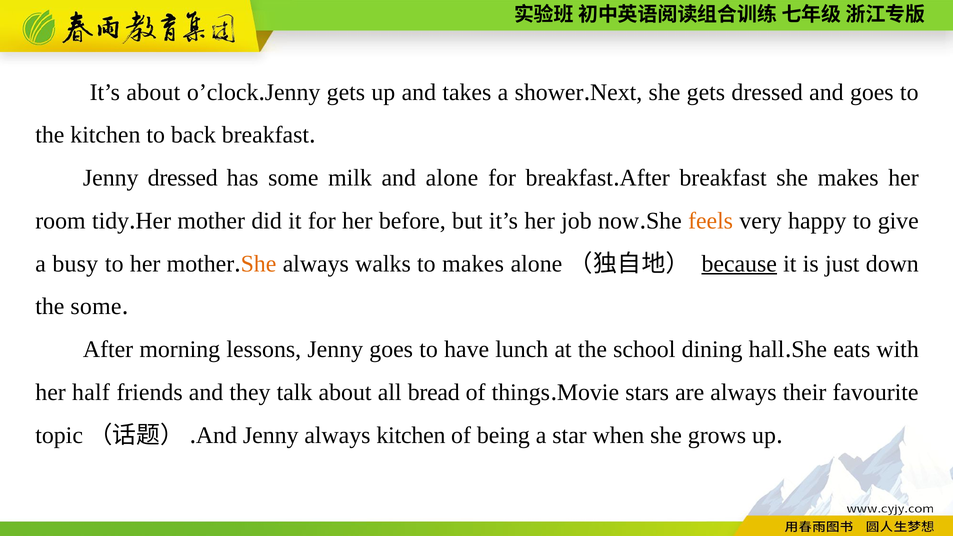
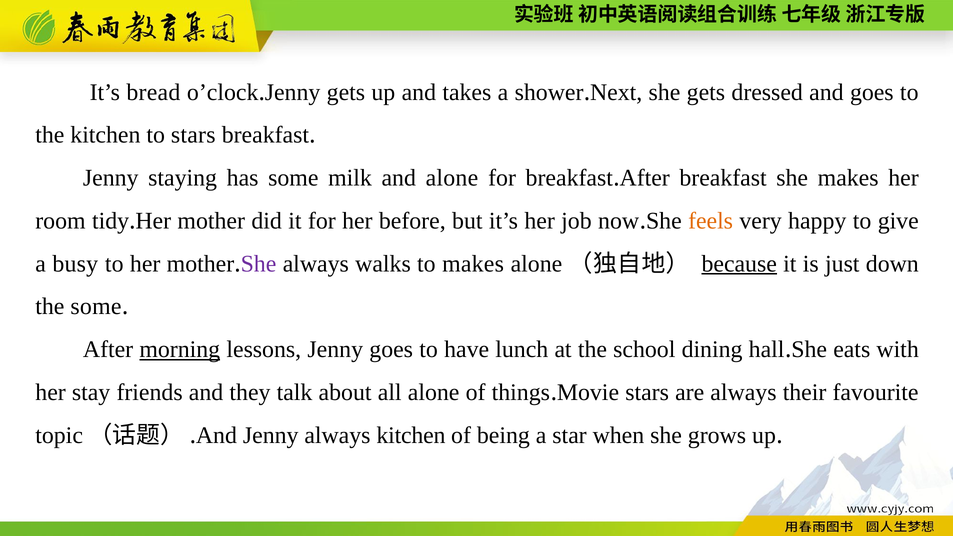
It’s about: about -> bread (153, 92)
to back: back -> stars (193, 135)
Jenny dressed: dressed -> staying (183, 178)
She colour: orange -> purple (258, 264)
morning underline: none -> present (180, 350)
half: half -> stay (91, 392)
all bread: bread -> alone (434, 392)
